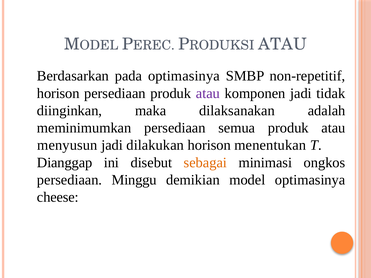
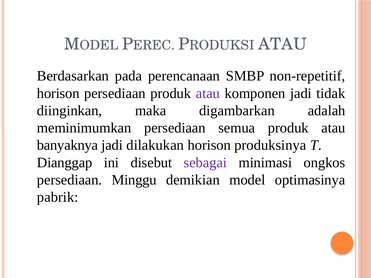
pada optimasinya: optimasinya -> perencanaan (184, 76)
dilaksanakan: dilaksanakan -> digambarkan (237, 111)
menyusun: menyusun -> banyaknya (67, 145)
menentukan: menentukan -> produksinya (270, 145)
sebagai colour: orange -> purple (205, 163)
cheese: cheese -> pabrik (58, 197)
